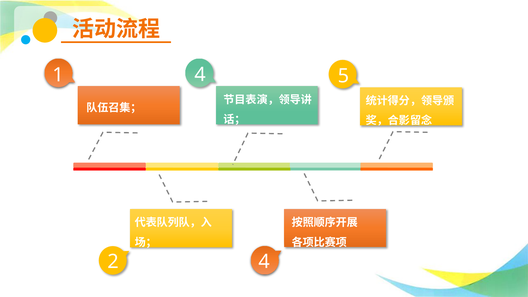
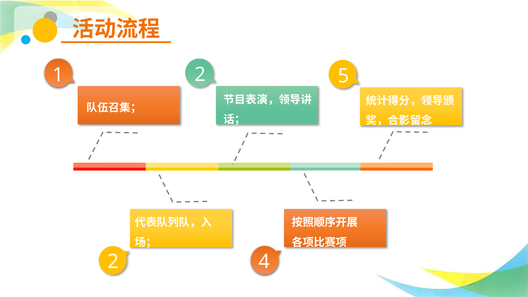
1 4: 4 -> 2 (200, 75)
